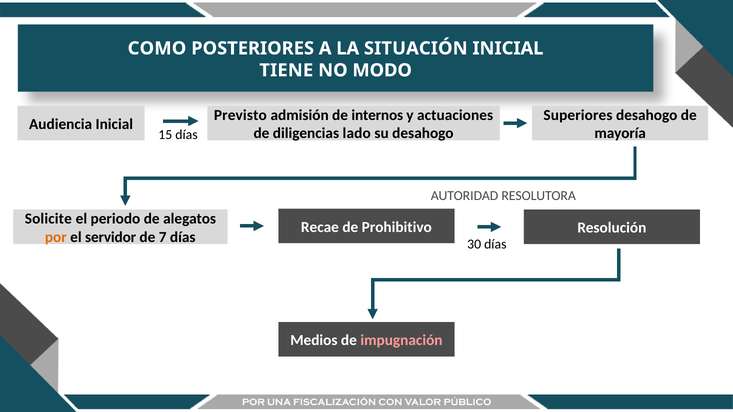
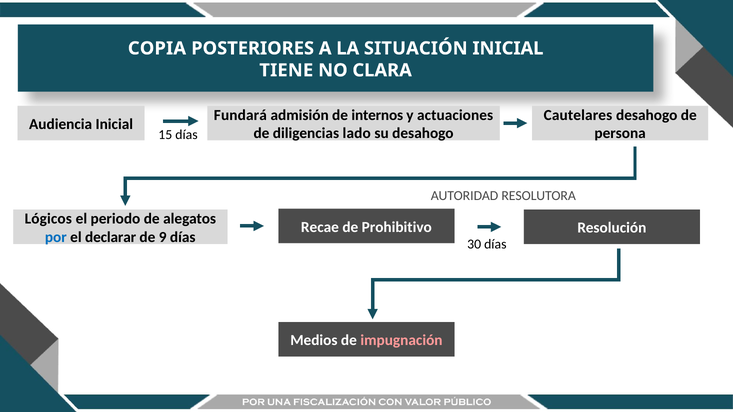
COMO: COMO -> COPIA (157, 48)
MODO: MODO -> CLARA (382, 70)
Previsto: Previsto -> Fundará (240, 115)
Superiores: Superiores -> Cautelares (578, 115)
mayoría: mayoría -> persona (620, 133)
Solicite: Solicite -> Lógicos (48, 219)
por colour: orange -> blue (56, 237)
servidor: servidor -> declarar (111, 237)
7: 7 -> 9 (163, 237)
